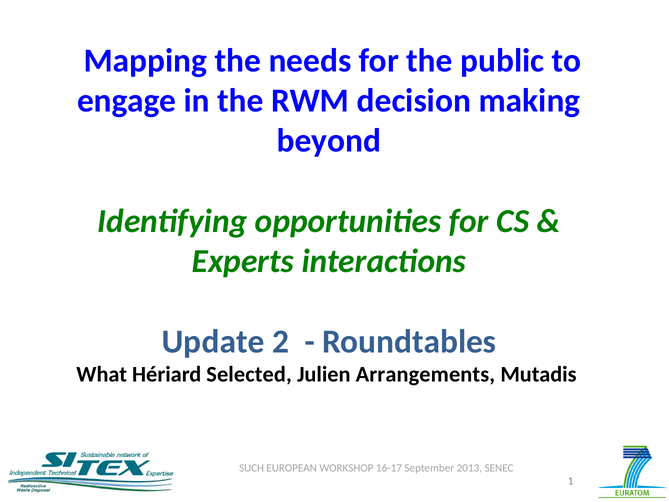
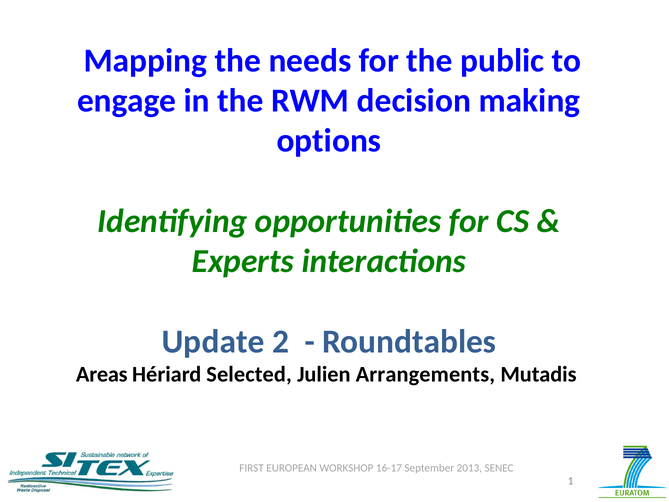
beyond: beyond -> options (329, 141)
What: What -> Areas (102, 374)
SUCH: SUCH -> FIRST (252, 468)
